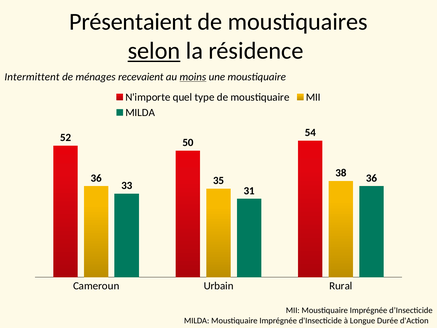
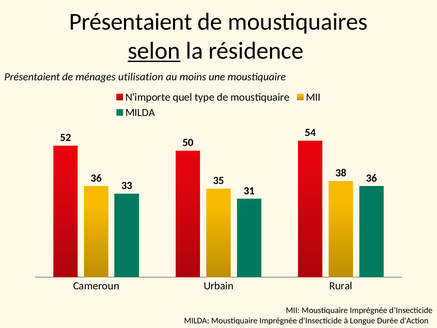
Intermittent: Intermittent -> Présentaient (32, 77)
recevaient: recevaient -> utilisation (141, 77)
moins underline: present -> none (193, 77)
